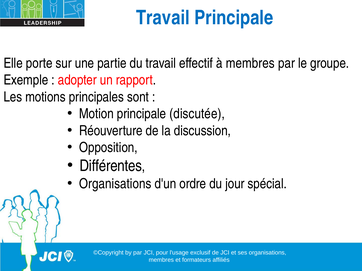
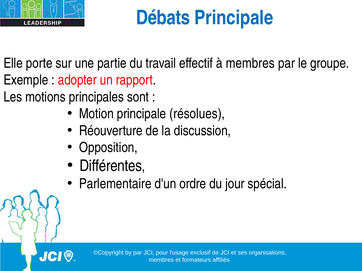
Travail: Travail -> Débats (163, 18)
discutée: discutée -> résolues (197, 114)
Organisations: Organisations -> Parlementaire (115, 184)
